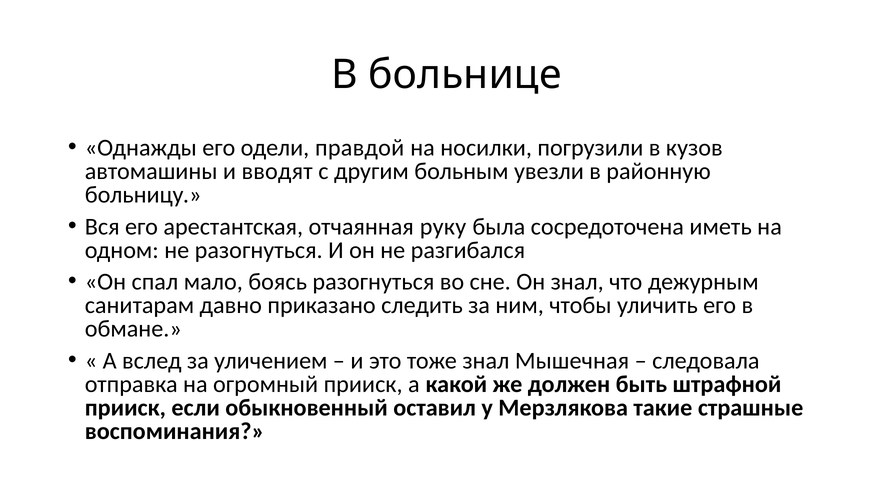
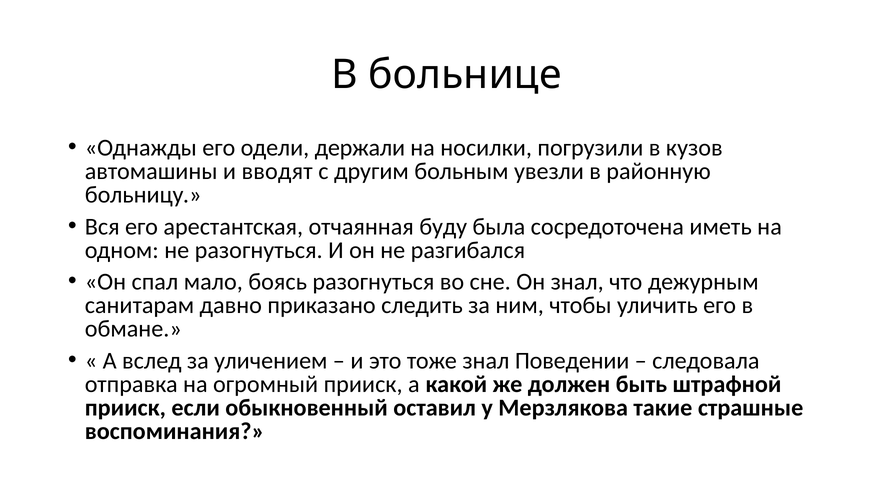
правдой: правдой -> держали (360, 148)
руку: руку -> буду (443, 227)
Мышечная: Мышечная -> Поведении (572, 361)
